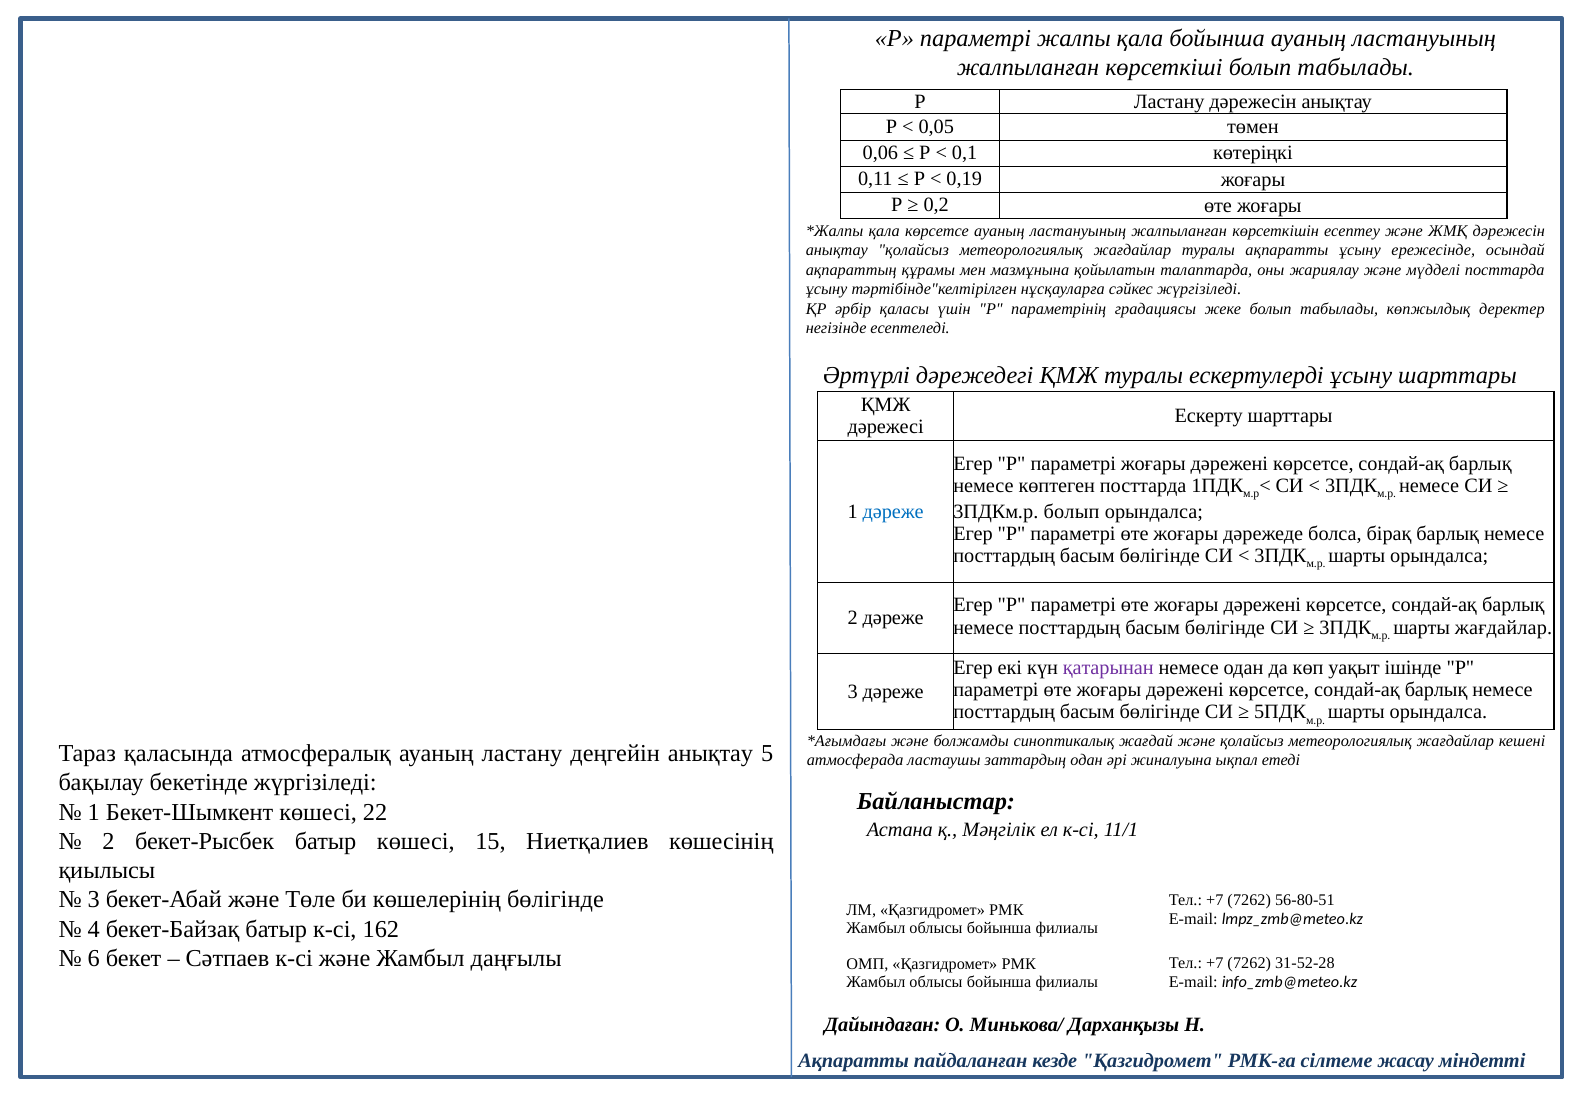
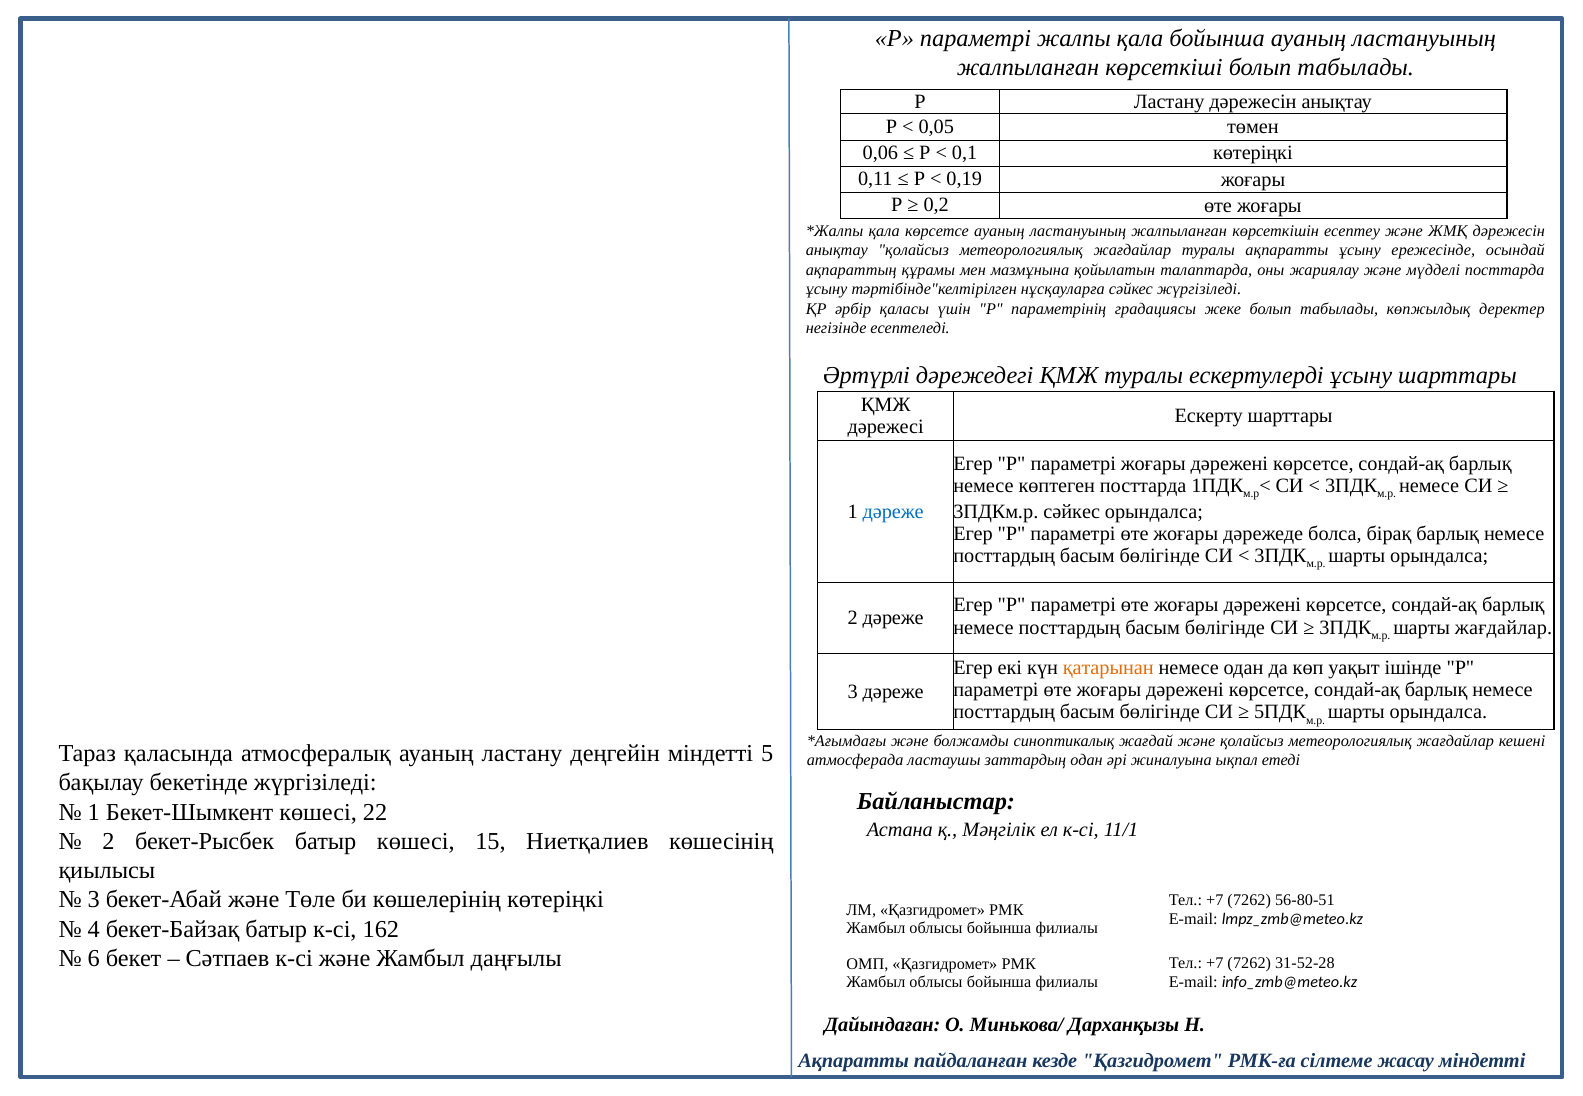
3ПДКм.р болып: болып -> сәйкес (1072, 511)
қатарынан colour: purple -> orange (1108, 667)
деңгейін анықтау: анықтау -> міндетті (711, 754)
көшелерінің бөлігінде: бөлігінде -> көтеріңкі (555, 900)
